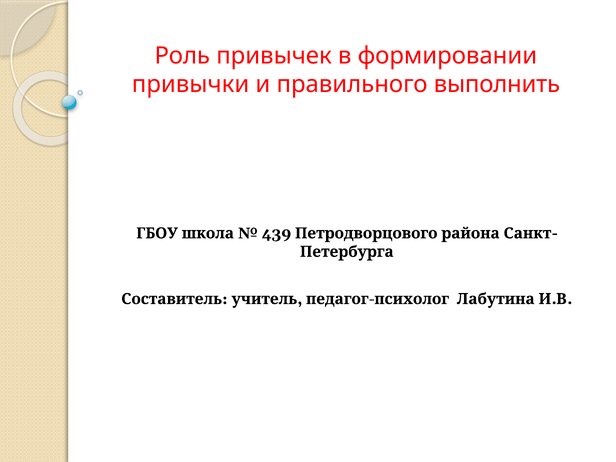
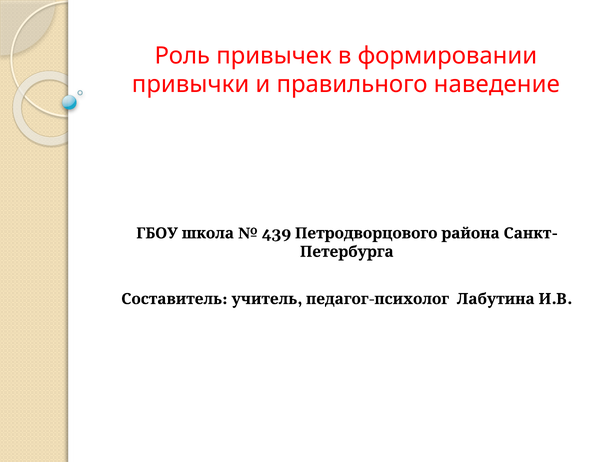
выполнить: выполнить -> наведение (497, 84)
